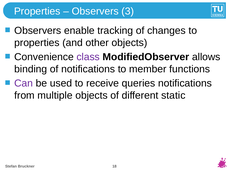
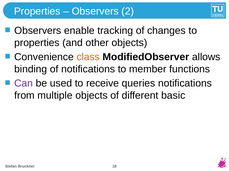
3: 3 -> 2 (128, 11)
class colour: purple -> orange (88, 57)
static: static -> basic (173, 96)
